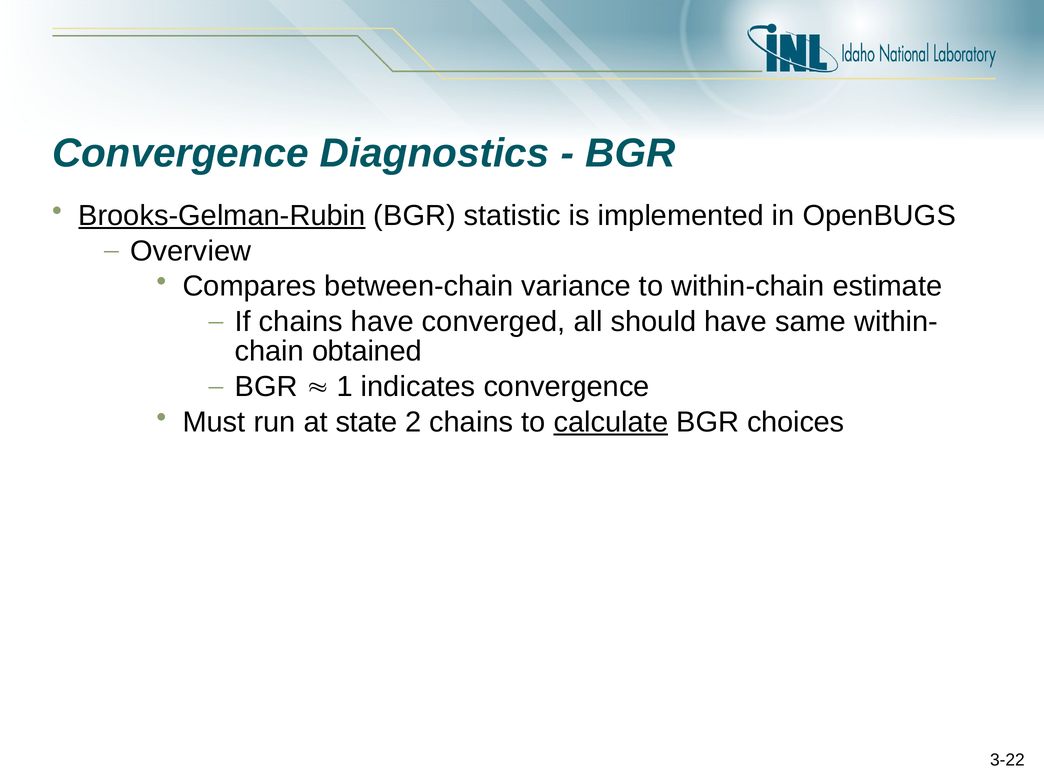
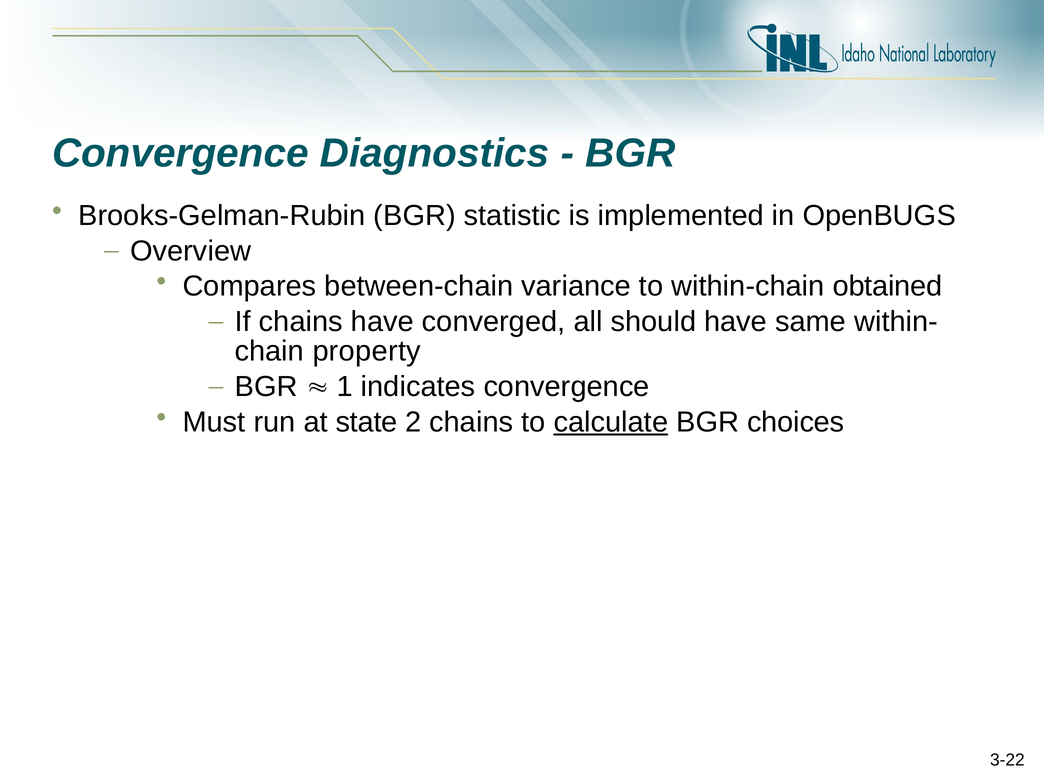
Brooks-Gelman-Rubin underline: present -> none (222, 216)
estimate: estimate -> obtained (888, 286)
obtained: obtained -> property (367, 351)
